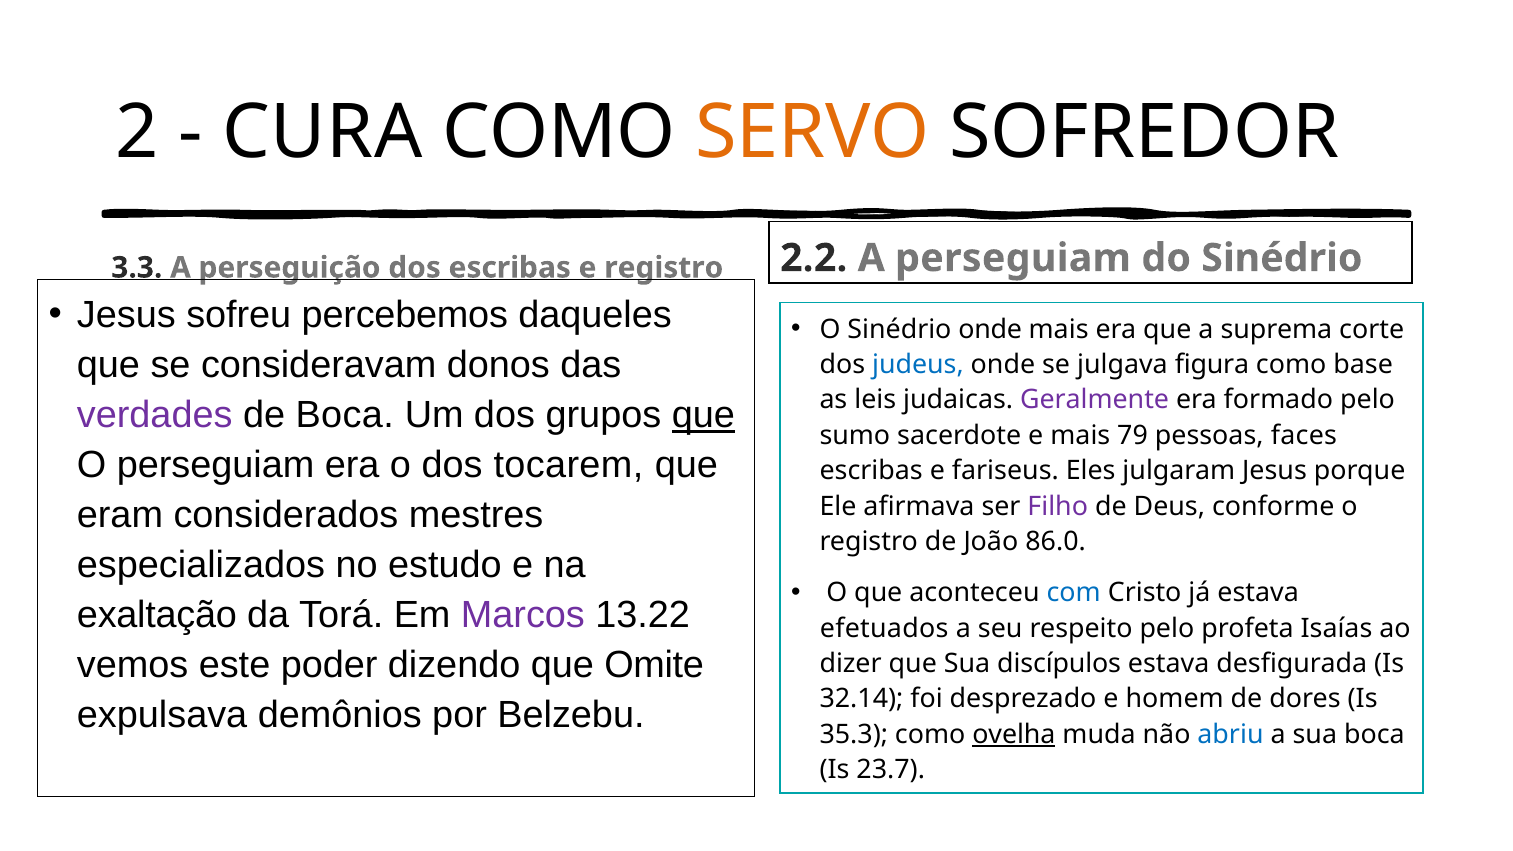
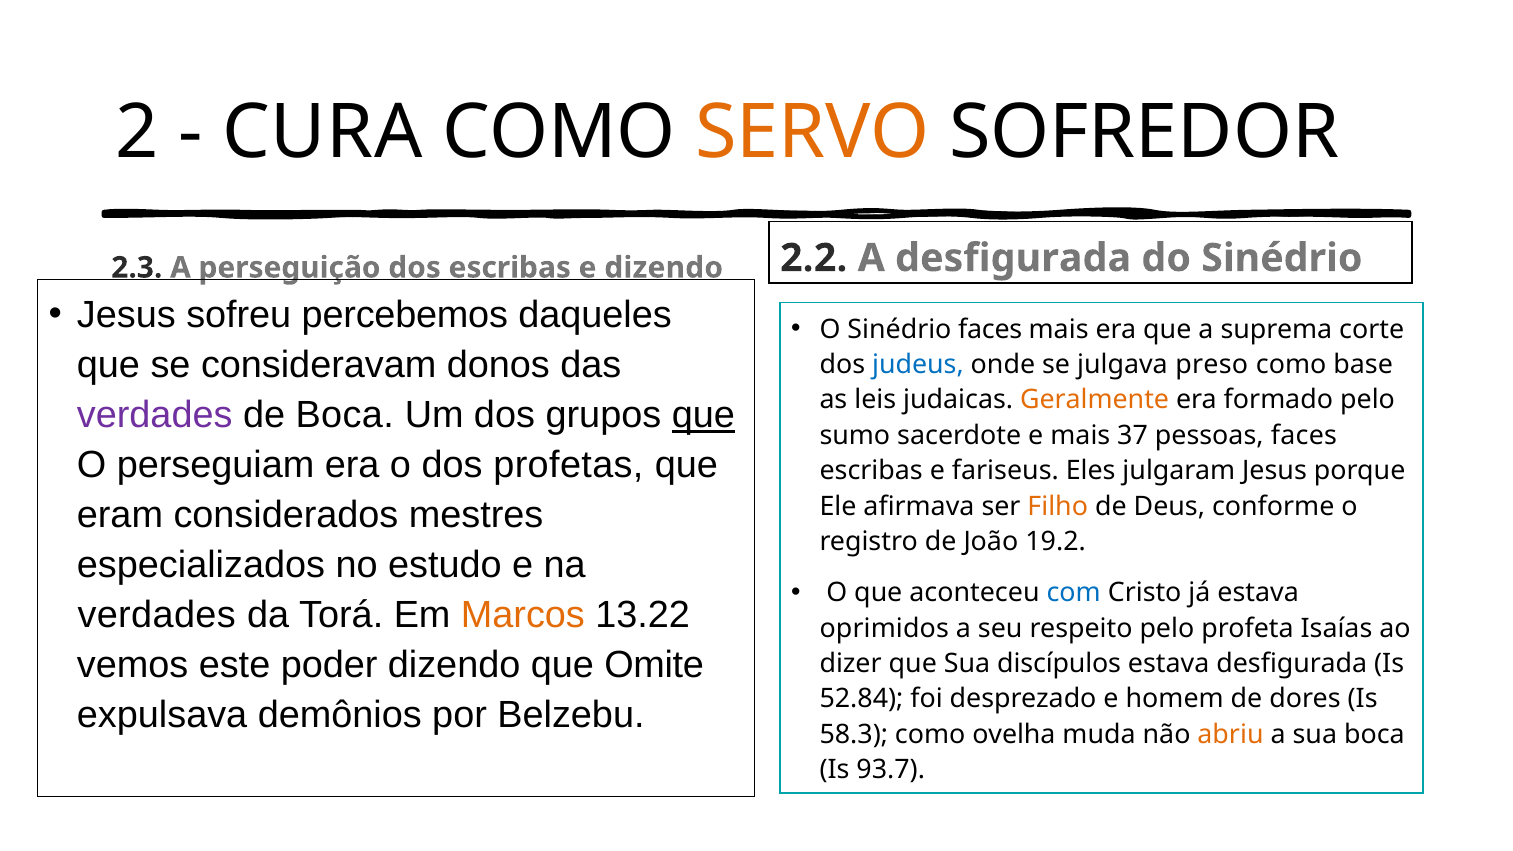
A perseguiam: perseguiam -> desfigurada (1013, 258)
3.3: 3.3 -> 2.3 (137, 268)
e registro: registro -> dizendo (664, 268)
Sinédrio onde: onde -> faces (990, 329)
figura: figura -> preso (1212, 365)
Geralmente colour: purple -> orange (1095, 400)
79: 79 -> 37 (1133, 436)
tocarem: tocarem -> profetas (568, 465)
Filho colour: purple -> orange (1058, 506)
86.0: 86.0 -> 19.2 (1056, 542)
exaltação: exaltação -> verdades (157, 615)
Marcos colour: purple -> orange (523, 615)
efetuados: efetuados -> oprimidos (884, 628)
32.14: 32.14 -> 52.84 (861, 699)
35.3: 35.3 -> 58.3 (854, 734)
ovelha underline: present -> none (1014, 734)
abriu colour: blue -> orange (1230, 734)
23.7: 23.7 -> 93.7 (891, 770)
